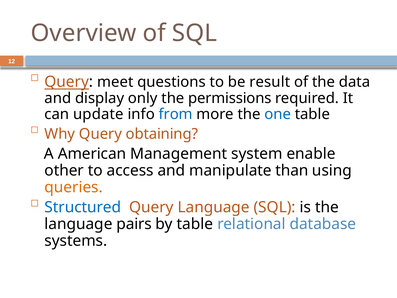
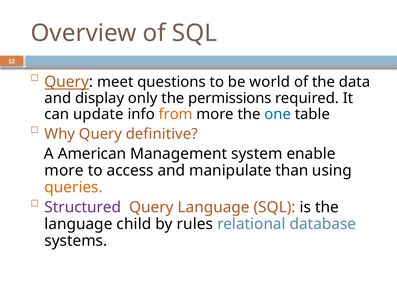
result: result -> world (270, 82)
from colour: blue -> orange (176, 114)
obtaining: obtaining -> definitive (162, 134)
other: other -> more (64, 170)
Structured colour: blue -> purple (83, 207)
pairs: pairs -> child (134, 224)
by table: table -> rules (195, 224)
